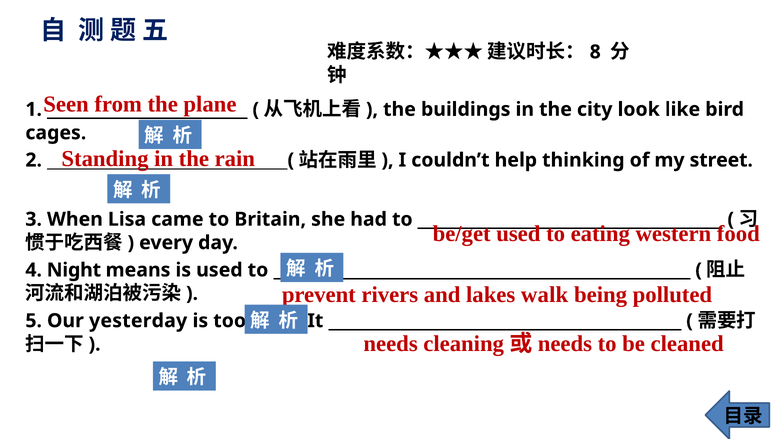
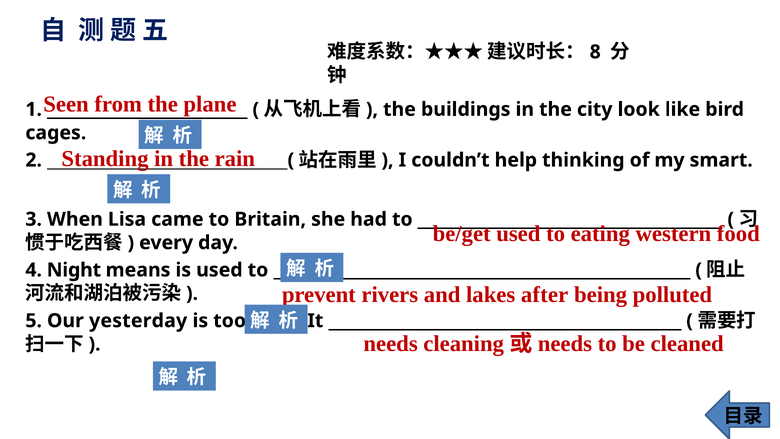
street: street -> smart (721, 160)
walk: walk -> after (545, 294)
